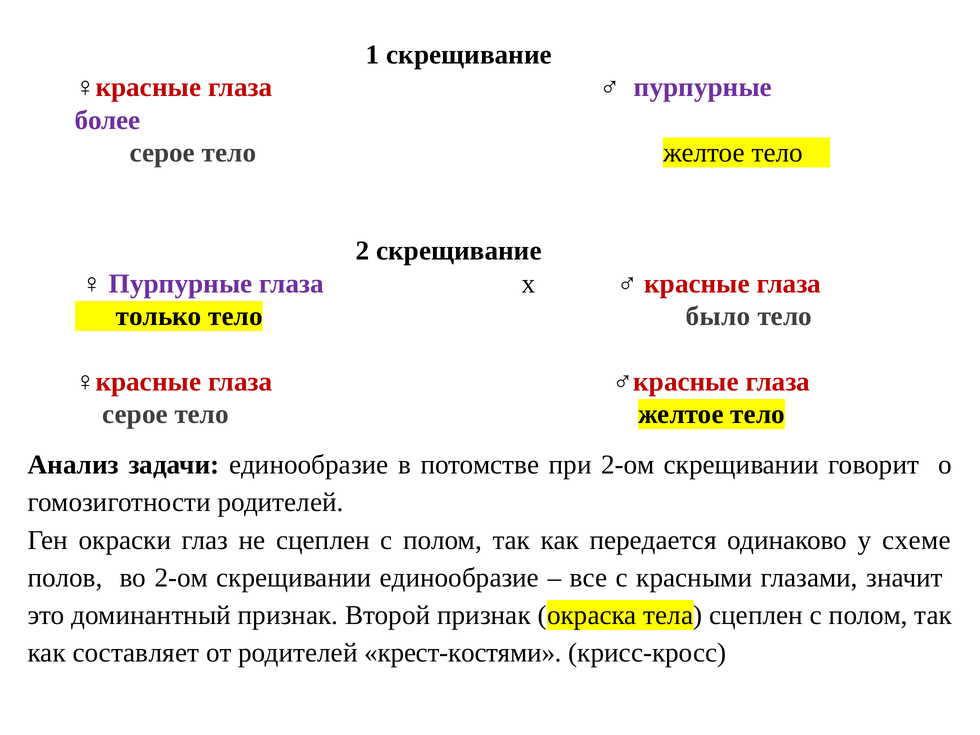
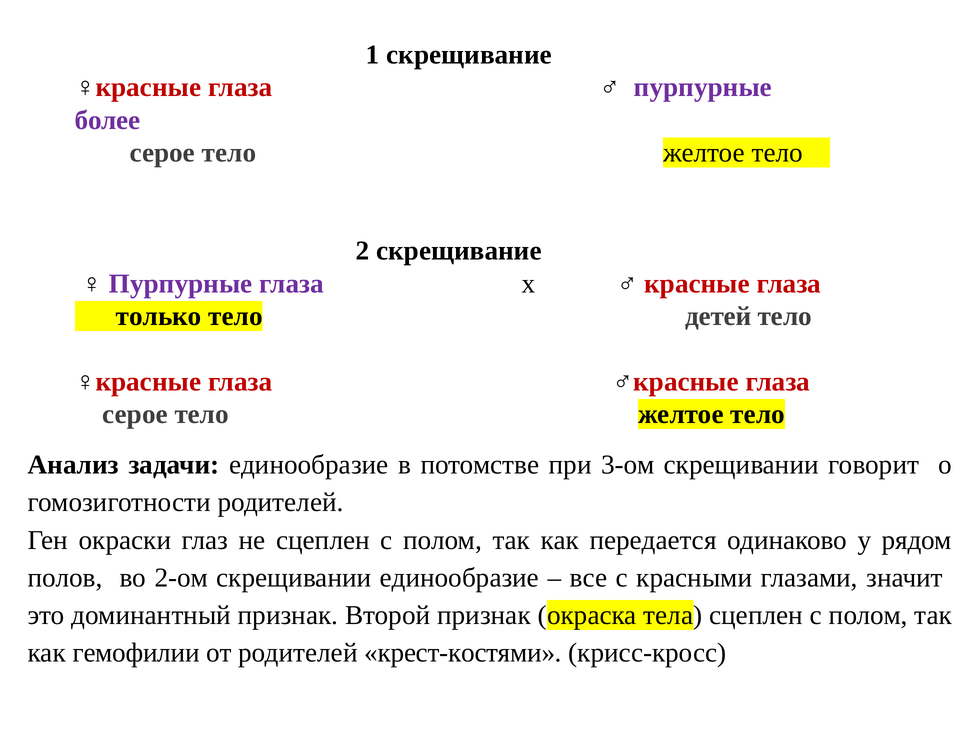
было: было -> детей (718, 316)
при 2-ом: 2-ом -> 3-ом (628, 465)
схеме: схеме -> рядом (917, 540)
составляет: составляет -> гемофилии (136, 653)
